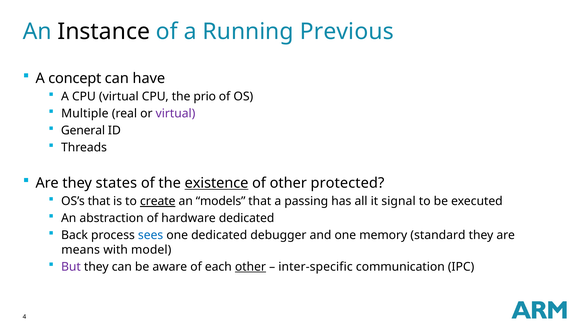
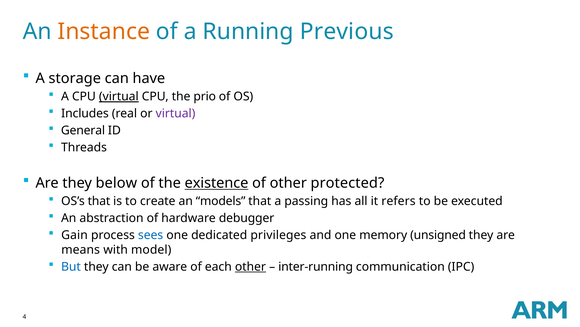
Instance colour: black -> orange (104, 31)
concept: concept -> storage (75, 78)
virtual underline: none -> present (119, 96)
Multiple: Multiple -> Includes (85, 113)
states: states -> below (116, 183)
create underline: present -> none (158, 201)
signal: signal -> refers (398, 201)
hardware dedicated: dedicated -> debugger (247, 218)
Back: Back -> Gain (74, 235)
debugger: debugger -> privileges (278, 235)
standard: standard -> unsigned (438, 235)
But colour: purple -> blue (71, 266)
inter-specific: inter-specific -> inter-running (316, 266)
